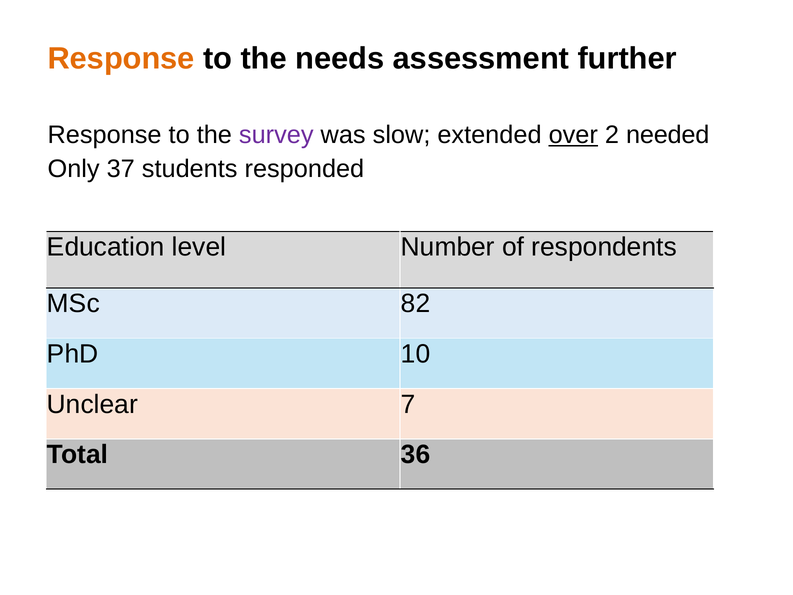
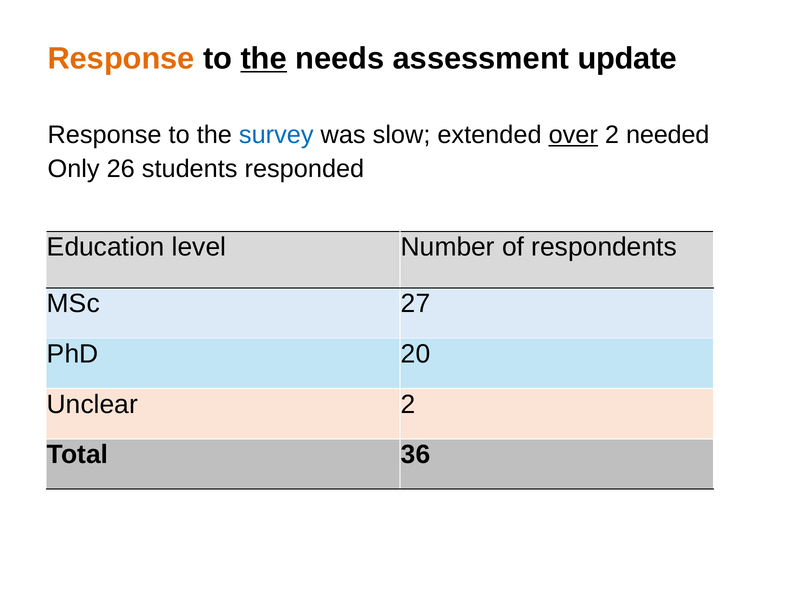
the underline: none -> present (264, 58)
further: further -> update (627, 58)
survey colour: purple -> blue (276, 135)
37: 37 -> 26 (121, 169)
82: 82 -> 27 (416, 304)
10: 10 -> 20 (416, 354)
Unclear 7: 7 -> 2 (408, 404)
